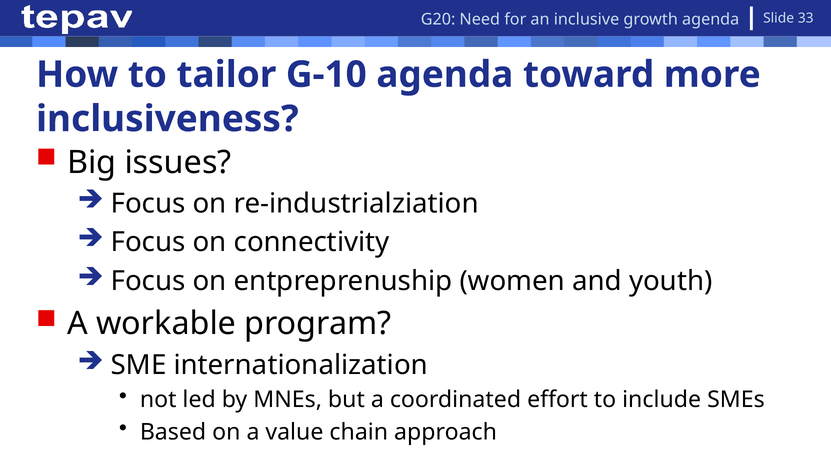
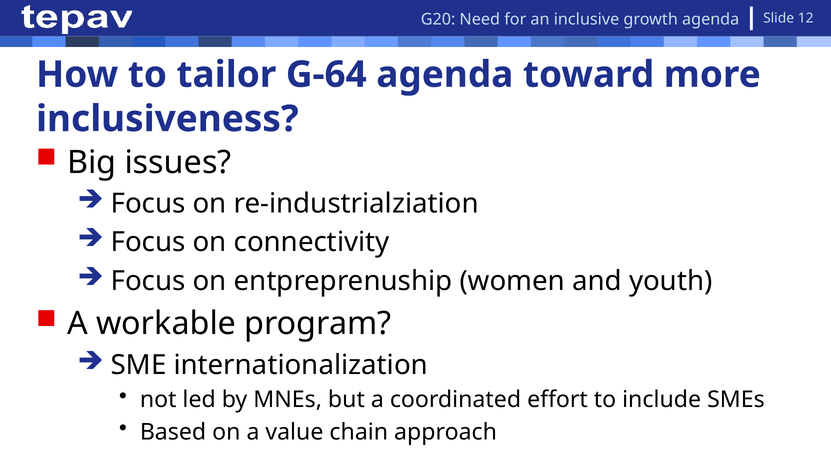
33: 33 -> 12 (806, 18)
G-10: G-10 -> G-64 (326, 75)
